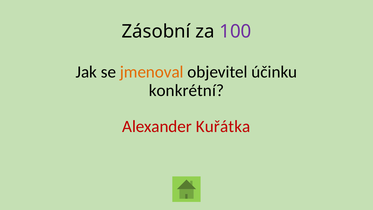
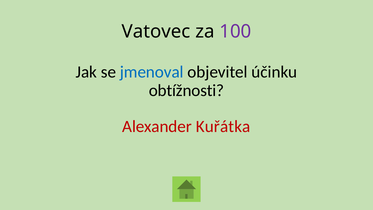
Zásobní: Zásobní -> Vatovec (156, 31)
jmenoval colour: orange -> blue (152, 72)
konkrétní: konkrétní -> obtížnosti (186, 90)
